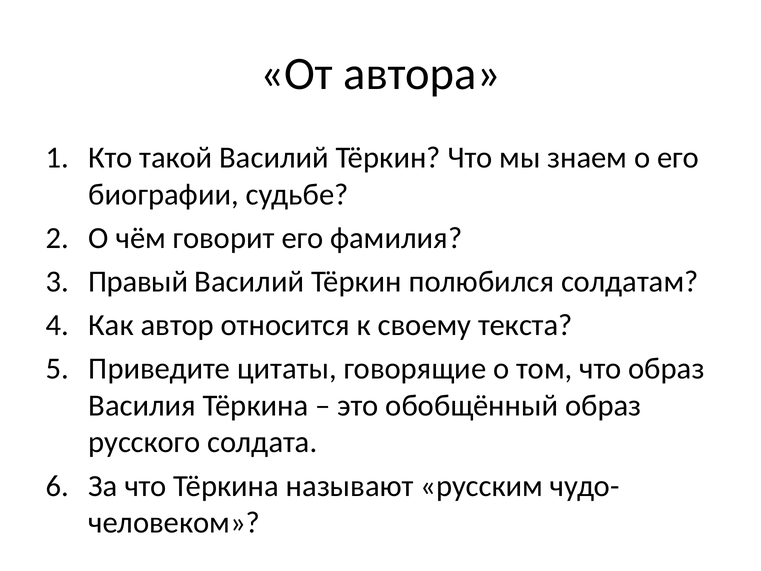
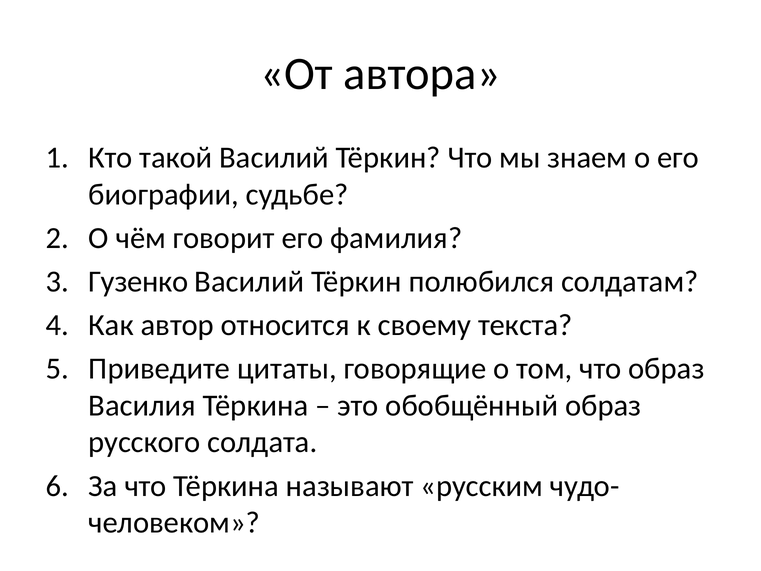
Правый: Правый -> Гузенко (138, 281)
